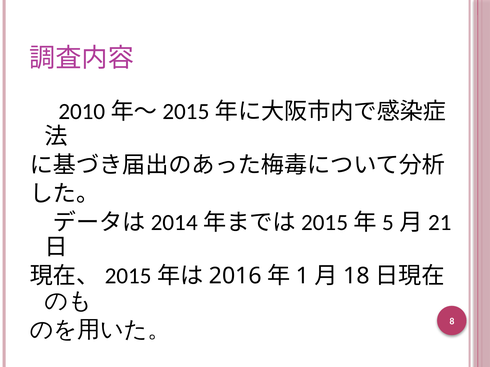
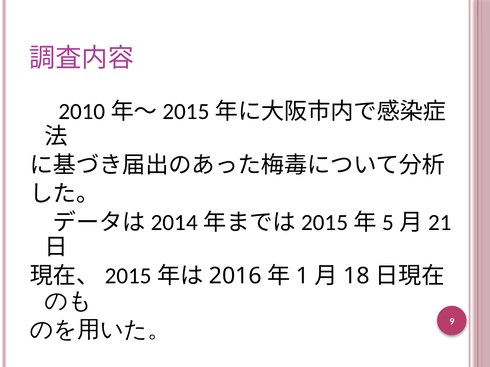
8: 8 -> 9 (452, 322)
